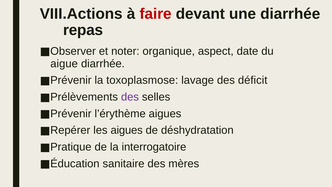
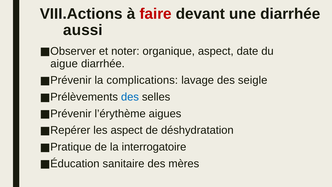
repas: repas -> aussi (83, 30)
toxoplasmose: toxoplasmose -> complications (142, 80)
déficit: déficit -> seigle (253, 80)
des colour: purple -> blue (130, 97)
les aigues: aigues -> aspect (127, 130)
